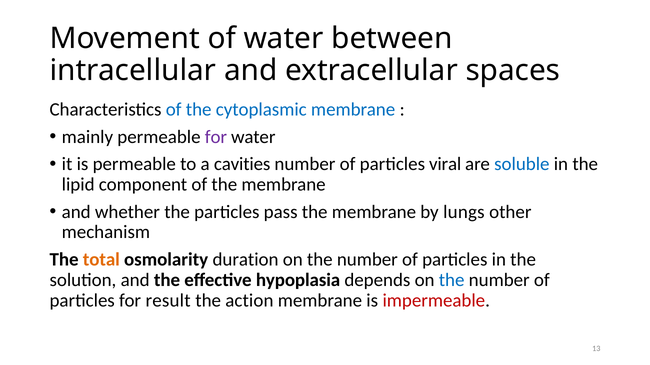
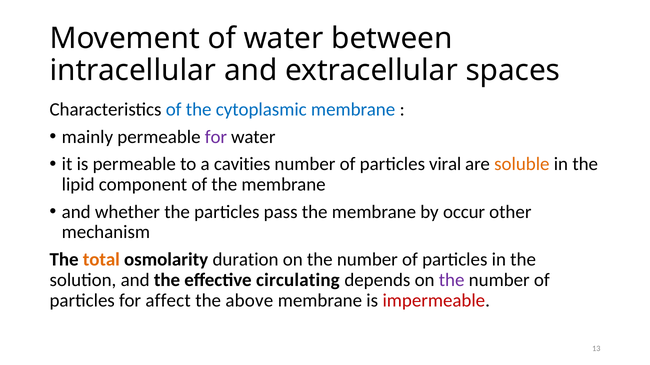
soluble colour: blue -> orange (522, 164)
lungs: lungs -> occur (464, 212)
hypoplasia: hypoplasia -> circulating (298, 280)
the colour: blue -> purple (452, 280)
result: result -> affect (168, 301)
action: action -> above (249, 301)
